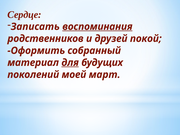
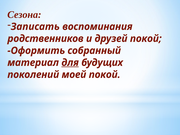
Сердце: Сердце -> Сезона (24, 15)
воспоминания underline: present -> none (97, 27)
моей март: март -> покой (105, 75)
